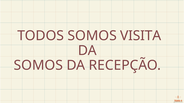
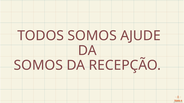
VISITA: VISITA -> AJUDE (141, 36)
